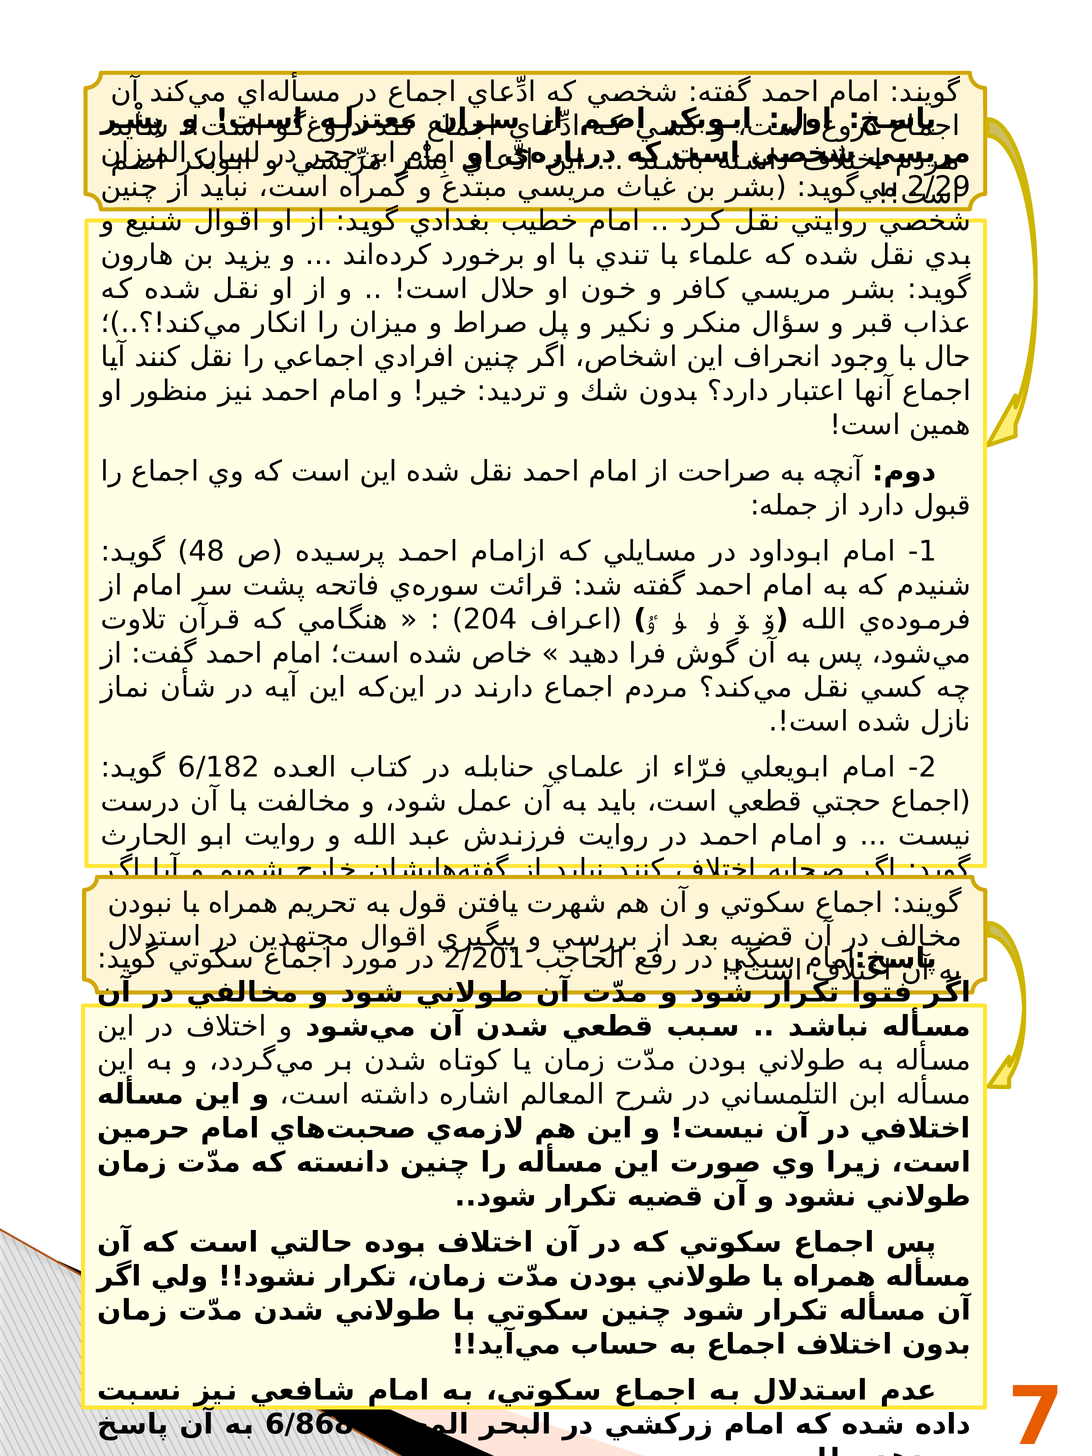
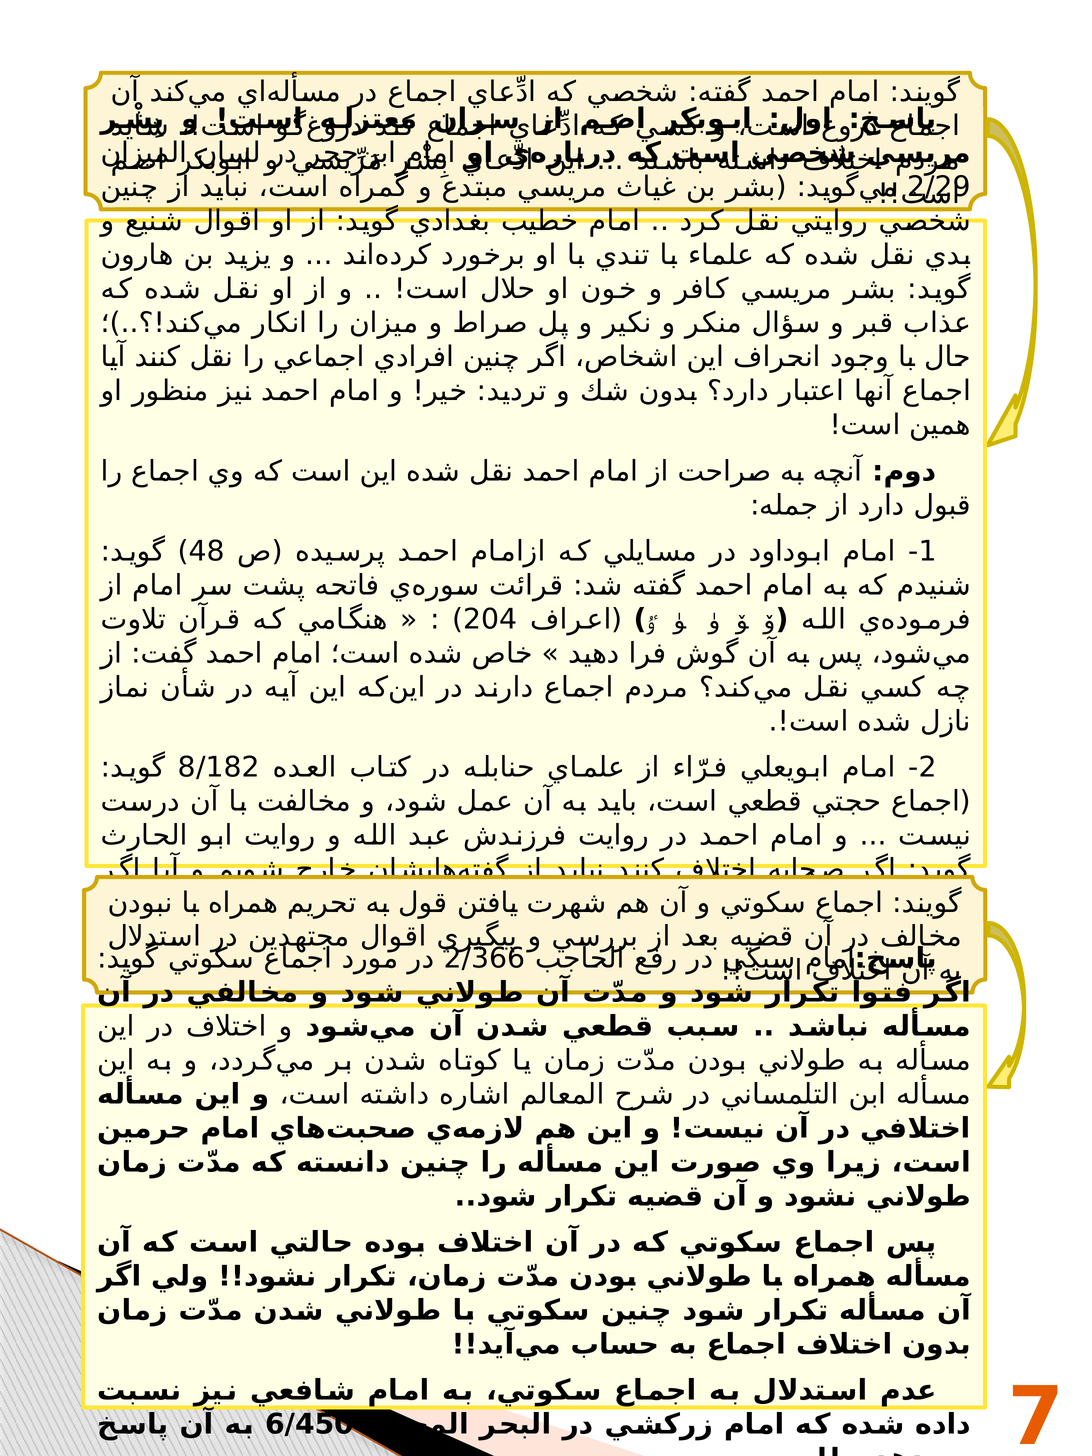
6/182: 6/182 -> 8/182 (219, 767)
2/201: 2/201 -> 2/366 (485, 958)
6/868: 6/868 -> 6/450 (310, 1425)
